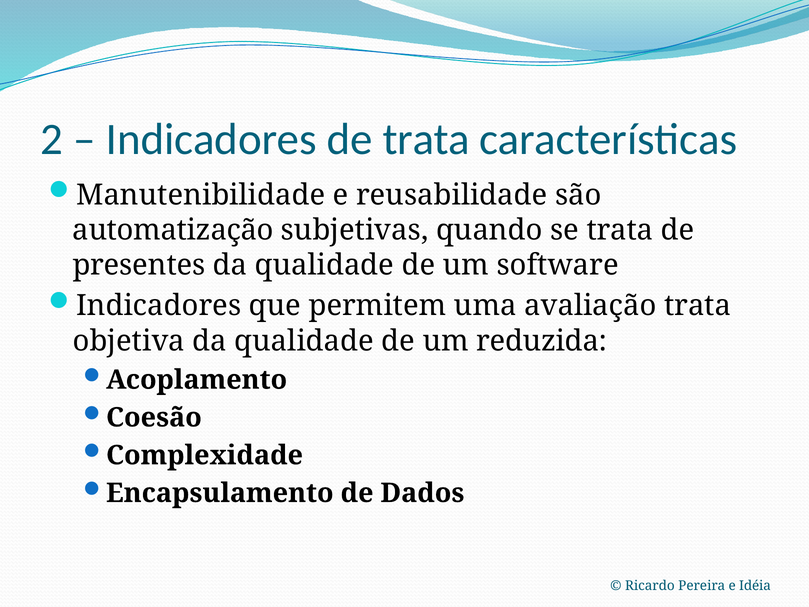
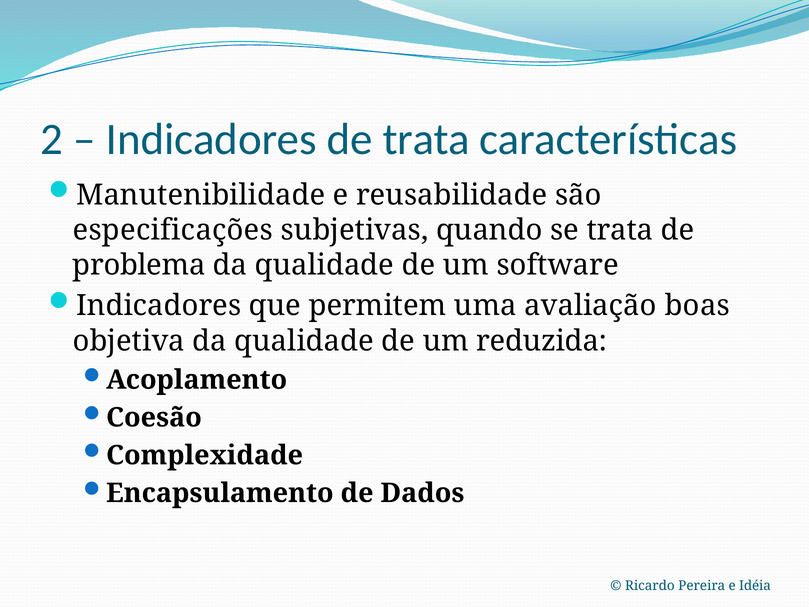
automatização: automatização -> especificações (173, 230)
presentes: presentes -> problema (139, 265)
avaliação trata: trata -> boas (697, 306)
